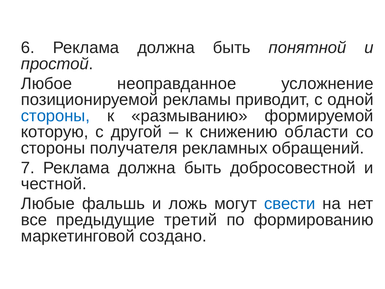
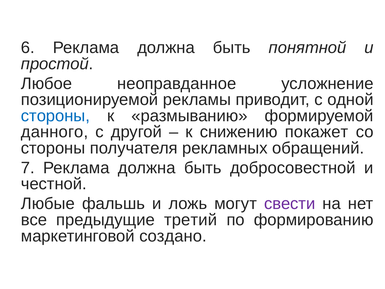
которую: которую -> данного (55, 132)
области: области -> покажет (317, 132)
свести colour: blue -> purple (290, 204)
